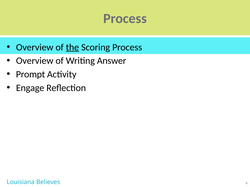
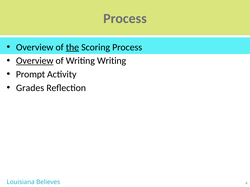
Overview underline: none -> present (35, 61)
Writing Answer: Answer -> Writing (112, 61)
Engage: Engage -> Grades (30, 88)
